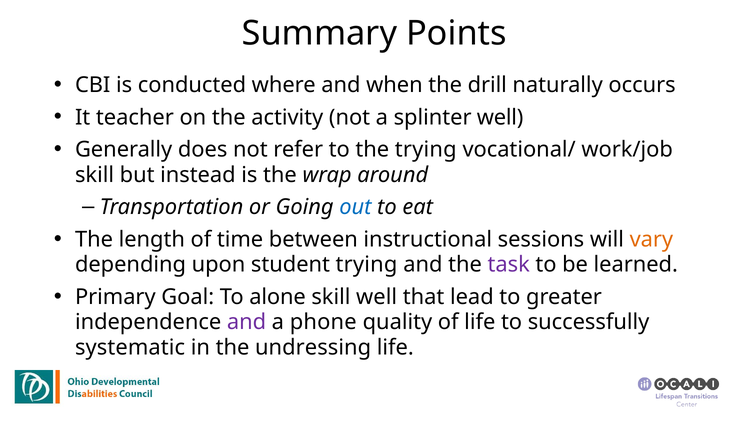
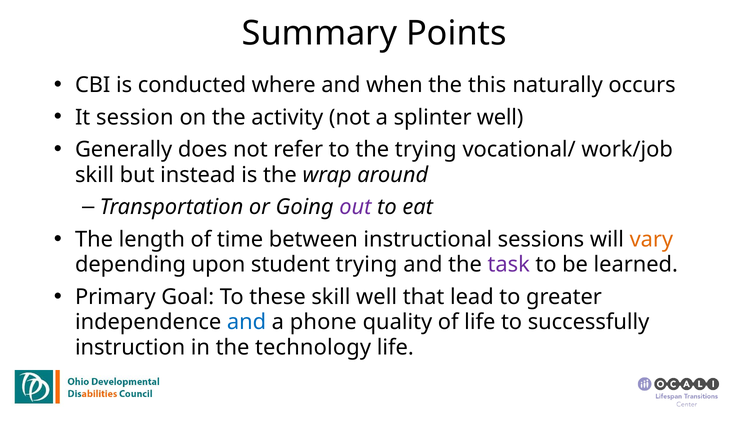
drill: drill -> this (487, 85)
teacher: teacher -> session (135, 117)
out colour: blue -> purple (355, 207)
alone: alone -> these (278, 297)
and colour: purple -> blue (246, 322)
systematic: systematic -> instruction (130, 347)
undressing: undressing -> technology (313, 347)
